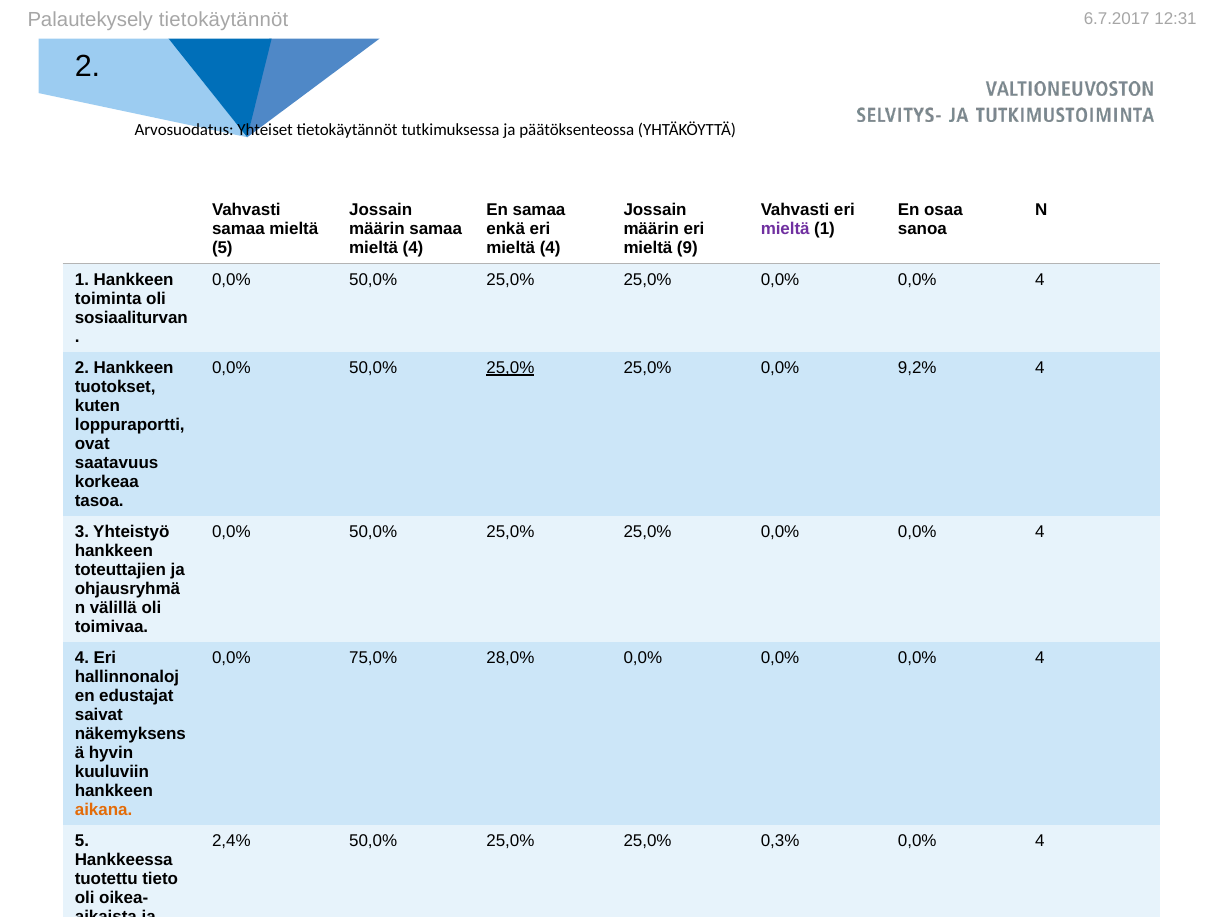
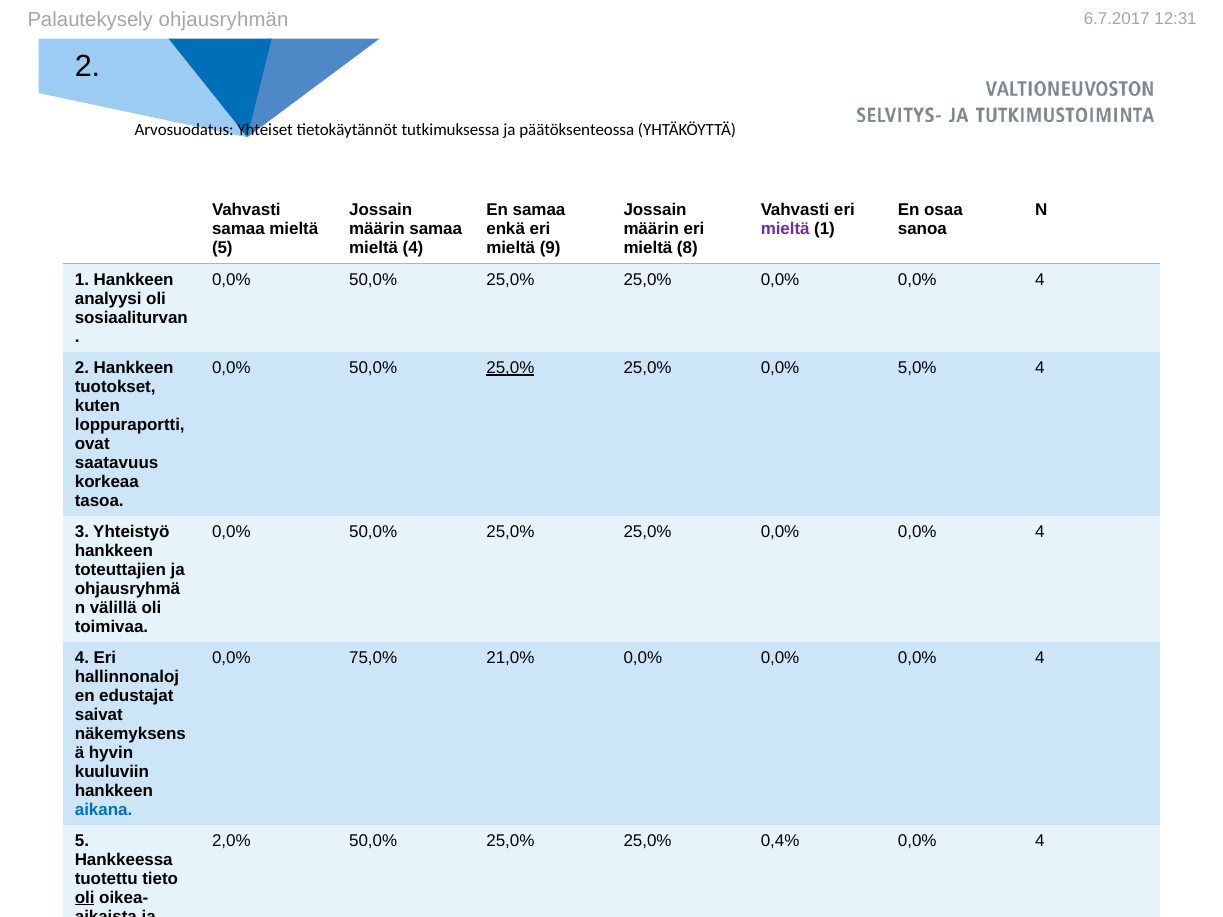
Palautekysely tietokäytännöt: tietokäytännöt -> ohjausryhmän (224, 20)
4: 4 -> 9 (550, 248)
mieltä 9: 9 -> 8 (687, 248)
toiminta: toiminta -> analyysi (108, 299)
9,2%: 9,2% -> 5,0% (917, 368)
28,0%: 28,0% -> 21,0% (510, 658)
aikana colour: orange -> blue (104, 810)
2,4%: 2,4% -> 2,0% (231, 841)
0,3%: 0,3% -> 0,4% (780, 841)
oli underline: none -> present (85, 898)
